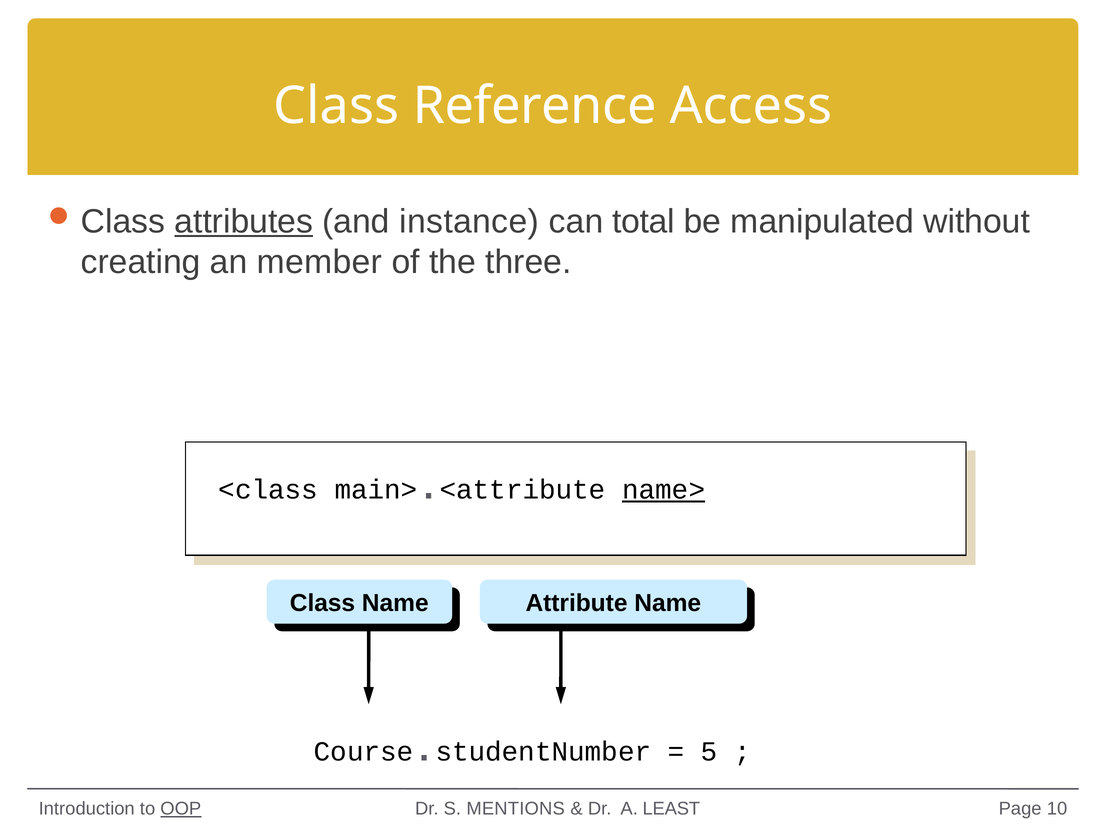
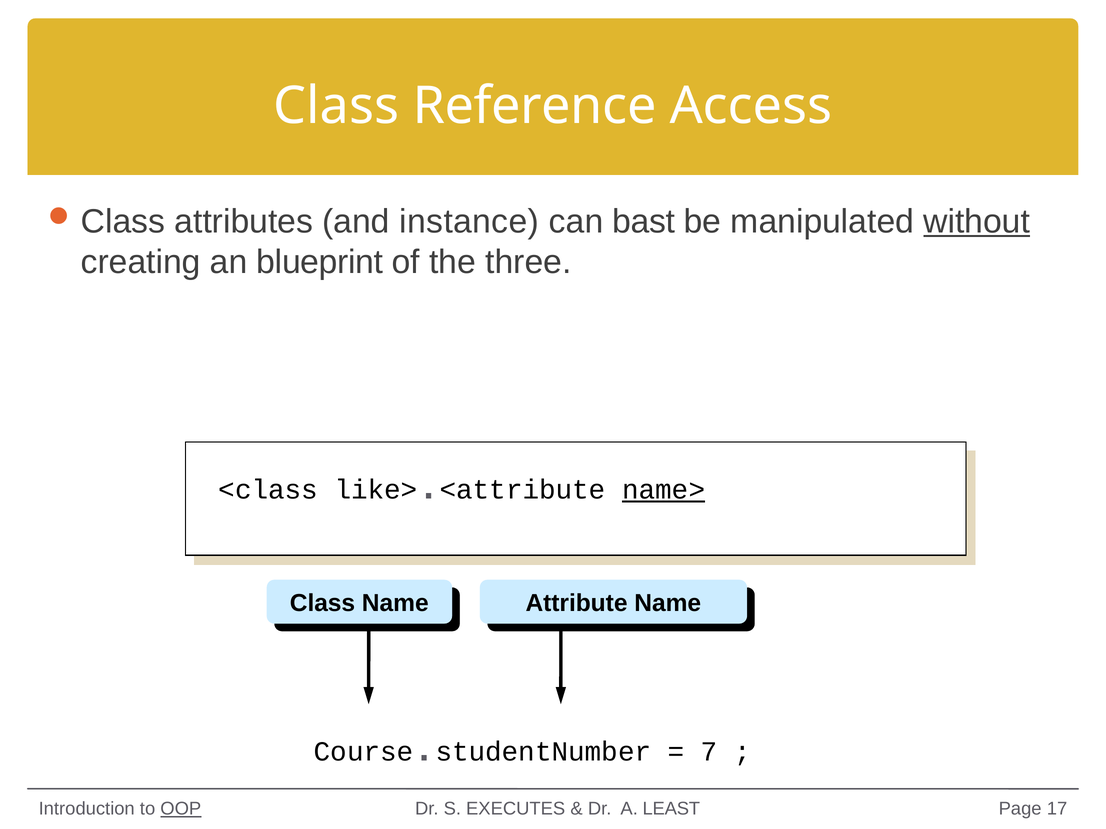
attributes underline: present -> none (244, 222)
total: total -> bast (644, 222)
without underline: none -> present (977, 222)
member: member -> blueprint (320, 262)
main>: main> -> like> (376, 490)
5: 5 -> 7 (709, 752)
MENTIONS: MENTIONS -> EXECUTES (516, 809)
10: 10 -> 17 (1057, 809)
